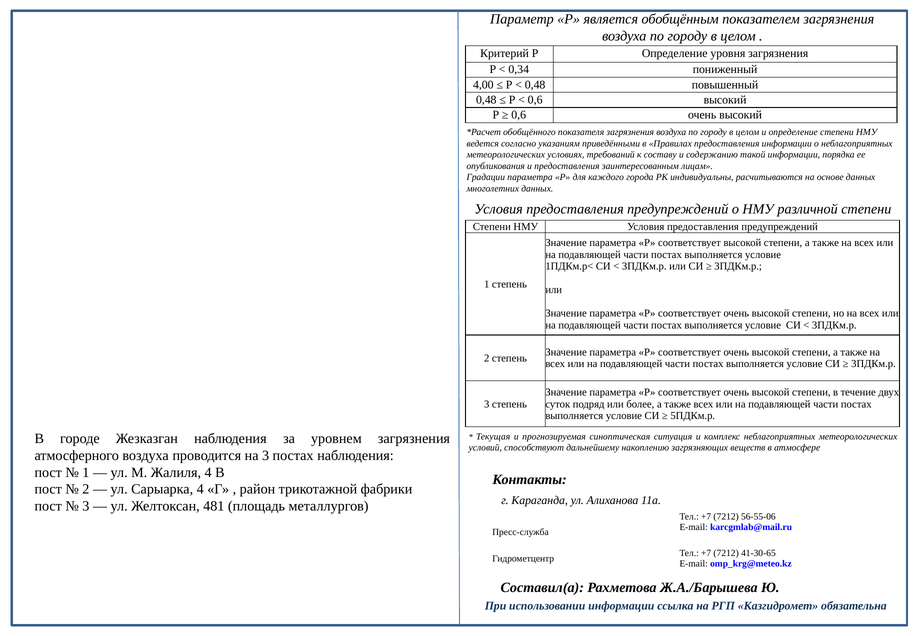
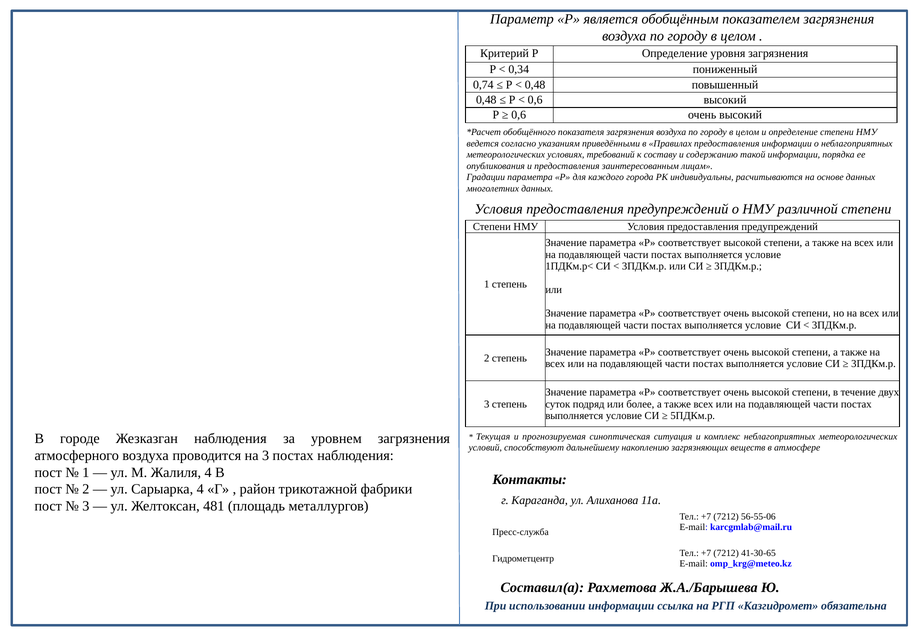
4,00: 4,00 -> 0,74 (483, 85)
